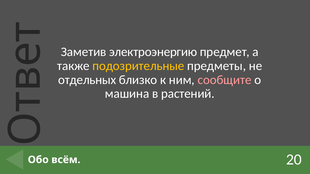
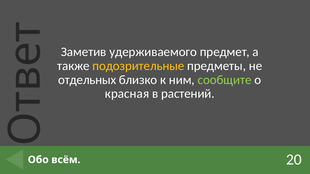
электроэнергию: электроэнергию -> удерживаемого (153, 52)
сообщите colour: pink -> light green (225, 80)
машина: машина -> красная (127, 94)
